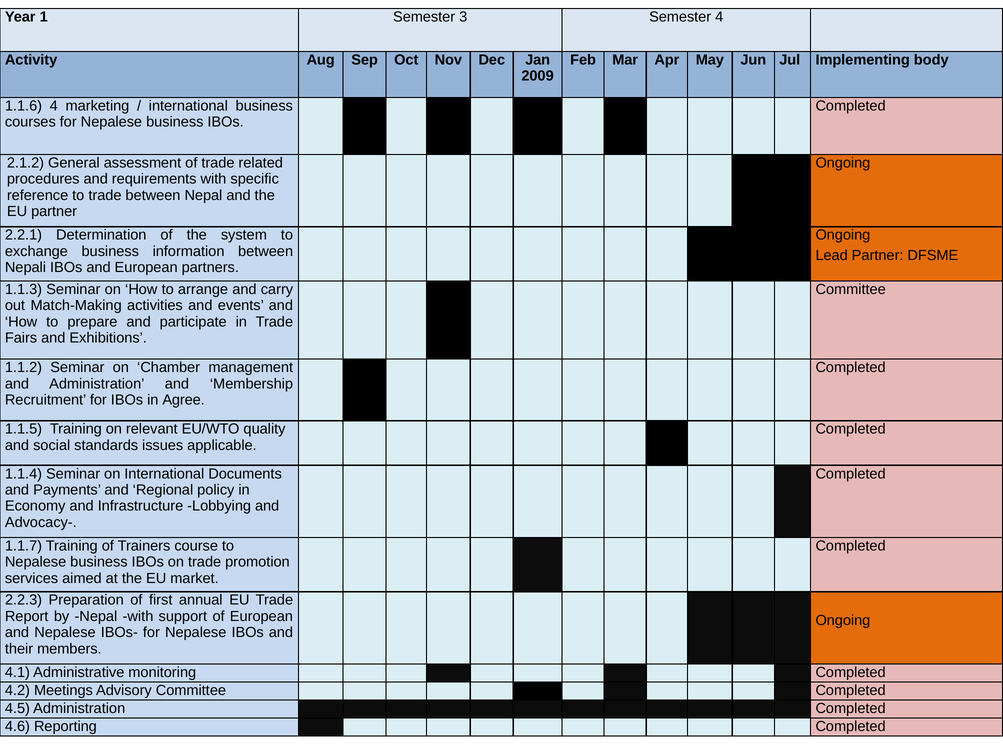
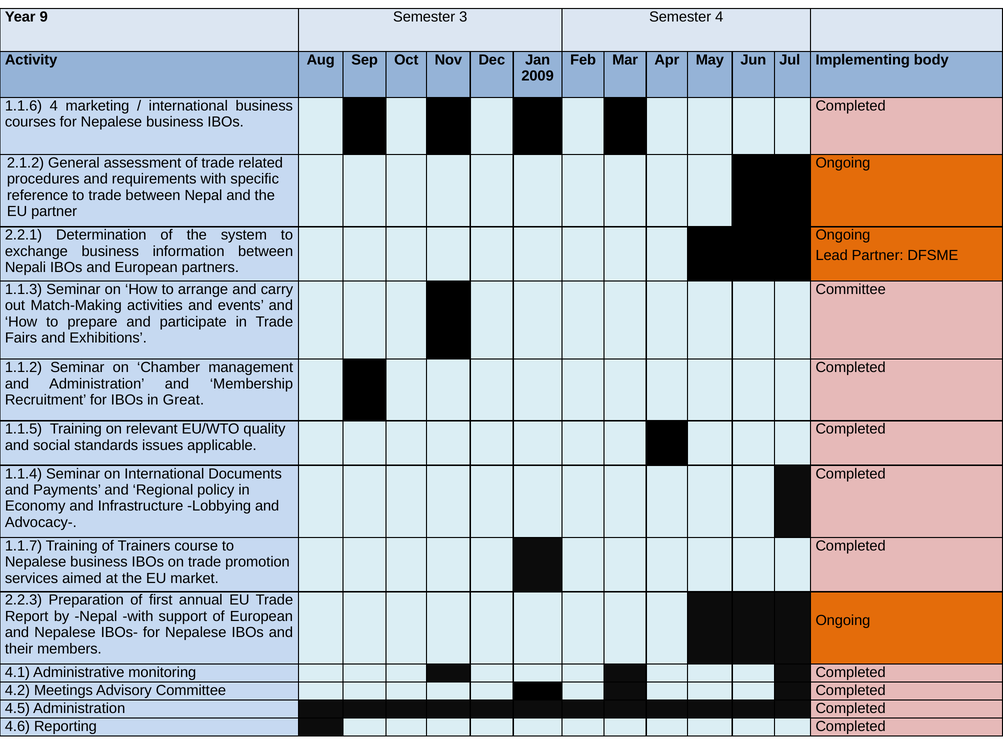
1: 1 -> 9 (44, 17)
Agree: Agree -> Great (183, 400)
